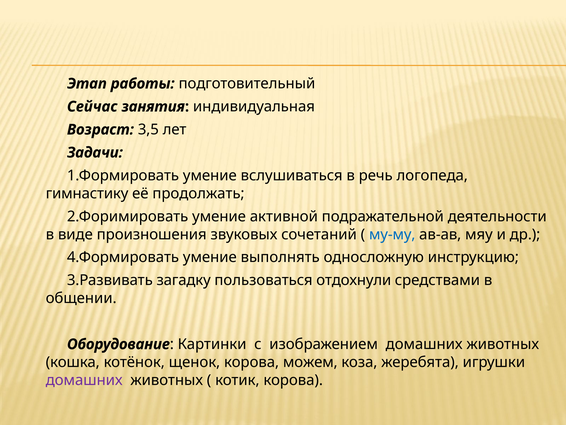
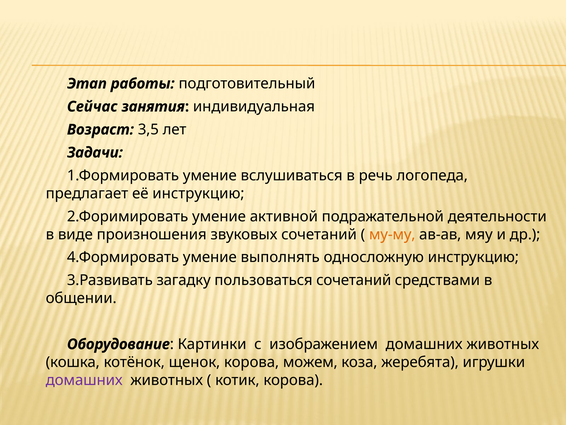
гимнастику: гимнастику -> предлагает (87, 193)
её продолжать: продолжать -> инструкцию (198, 193)
му-му colour: blue -> orange (392, 234)
пользоваться отдохнули: отдохнули -> сочетаний (354, 280)
